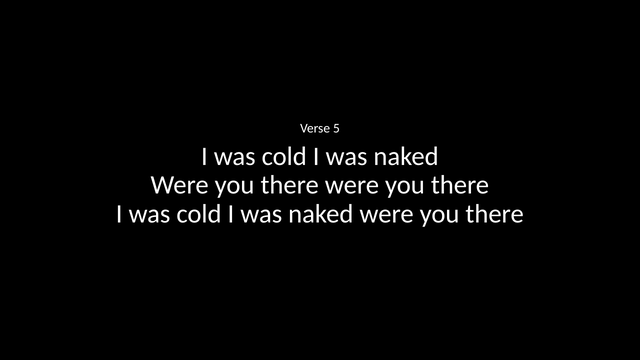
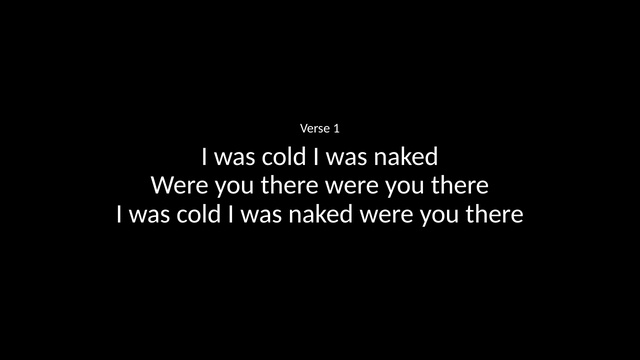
5: 5 -> 1 (336, 128)
